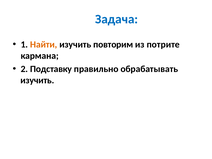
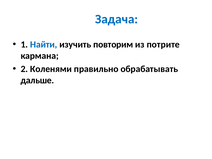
Найти colour: orange -> blue (44, 44)
Подставку: Подставку -> Коленями (51, 69)
изучить: изучить -> дальше (37, 80)
